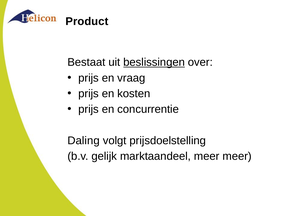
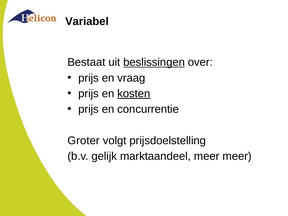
Product: Product -> Variabel (87, 21)
kosten underline: none -> present (134, 94)
Daling: Daling -> Groter (84, 141)
